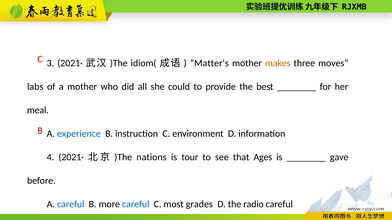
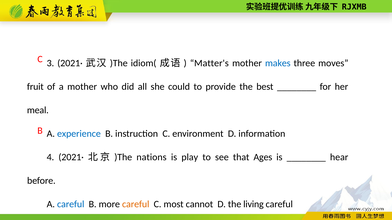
makes colour: orange -> blue (278, 63)
labs: labs -> fruit (35, 87)
tour: tour -> play (190, 157)
gave: gave -> hear (339, 157)
careful colour: blue -> orange (136, 205)
grades: grades -> cannot (199, 205)
radio: radio -> living (253, 205)
